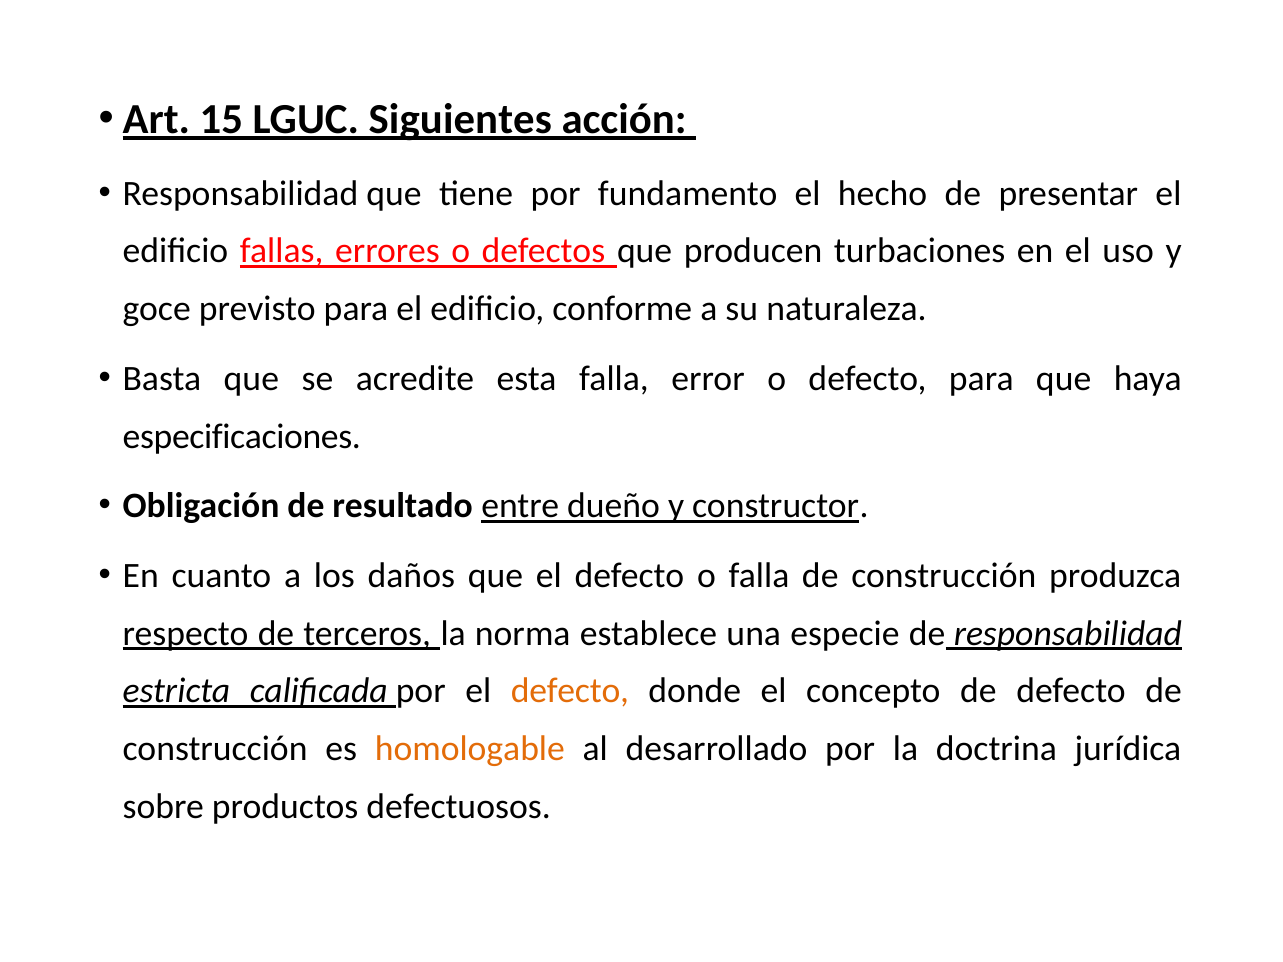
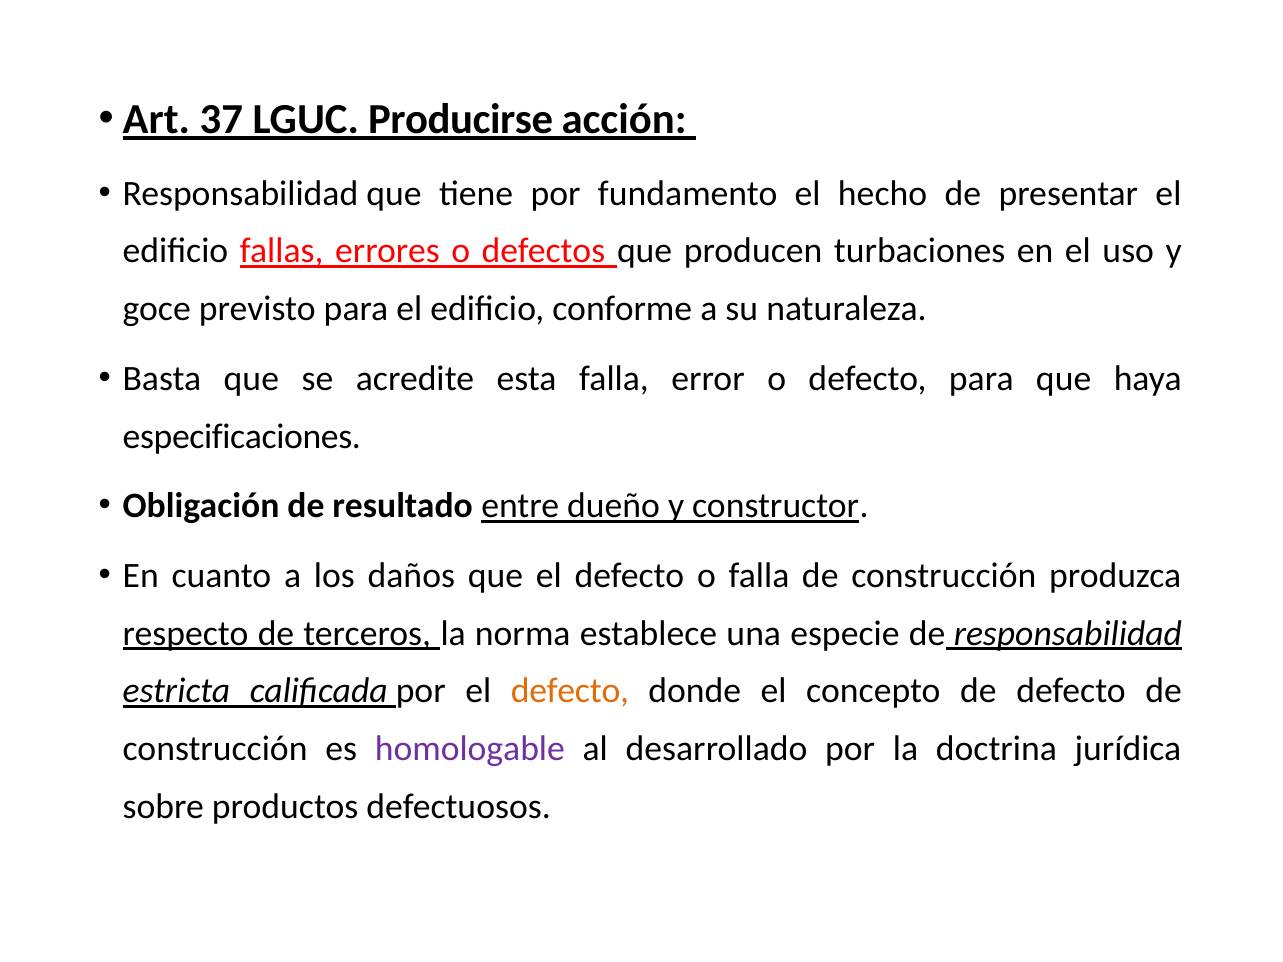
15: 15 -> 37 (221, 120)
Siguientes: Siguientes -> Producirse (461, 120)
homologable colour: orange -> purple (470, 749)
